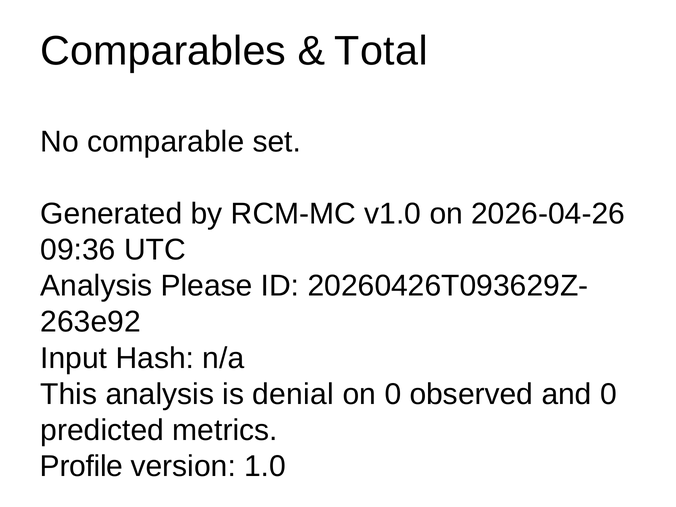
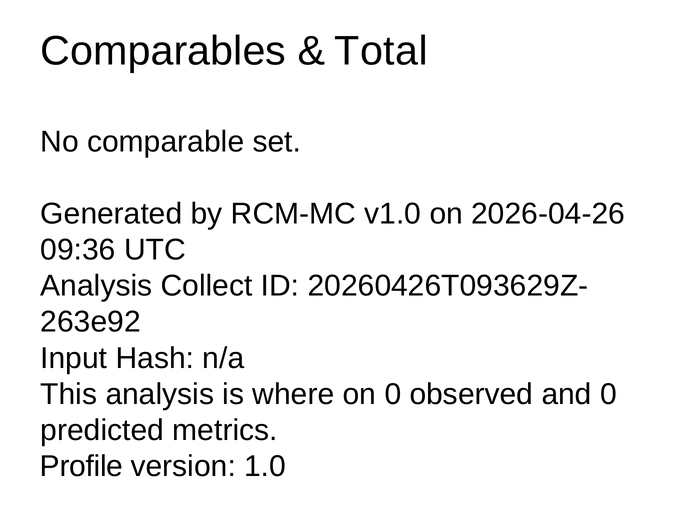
Please: Please -> Collect (207, 286)
denial: denial -> where (293, 394)
